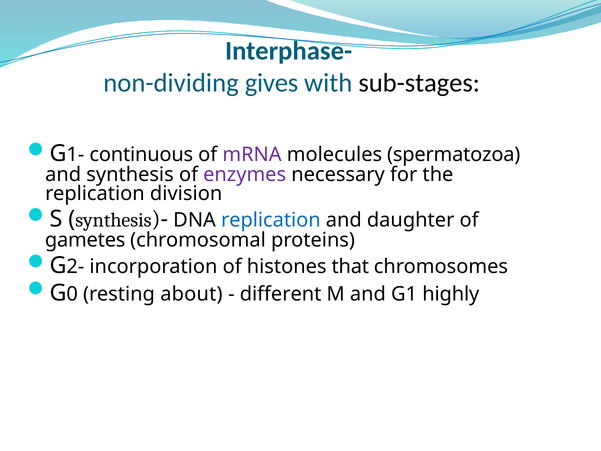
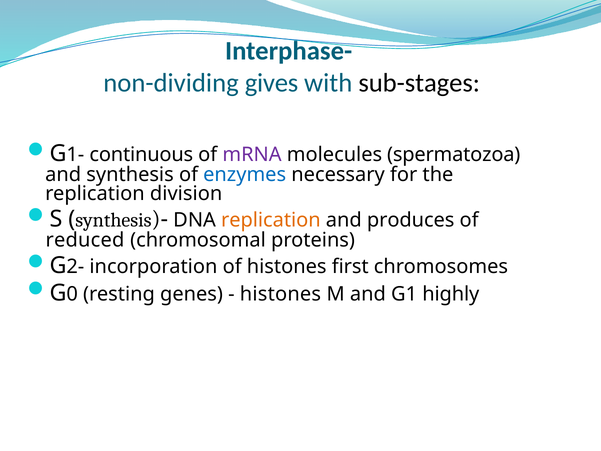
enzymes colour: purple -> blue (245, 174)
replication colour: blue -> orange (271, 220)
daughter: daughter -> produces (411, 220)
gametes: gametes -> reduced (85, 240)
that: that -> first (350, 267)
about: about -> genes (192, 294)
different: different -> histones (280, 294)
